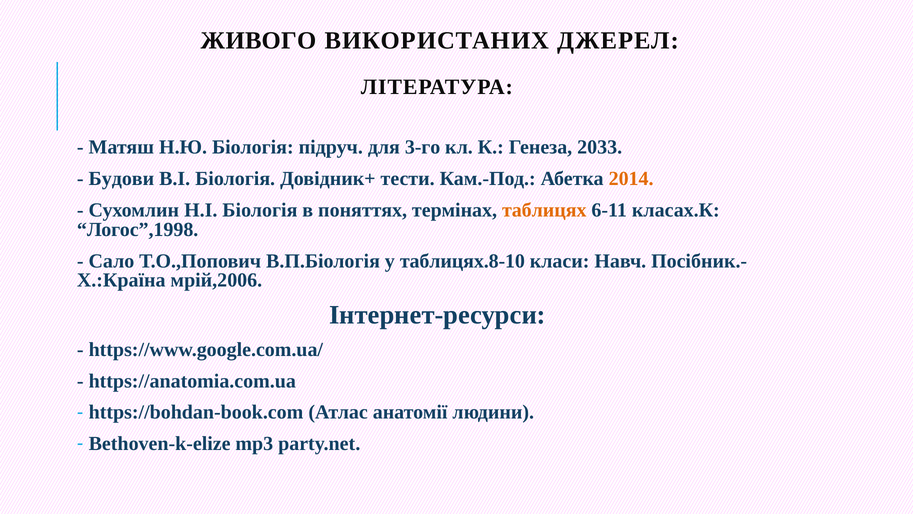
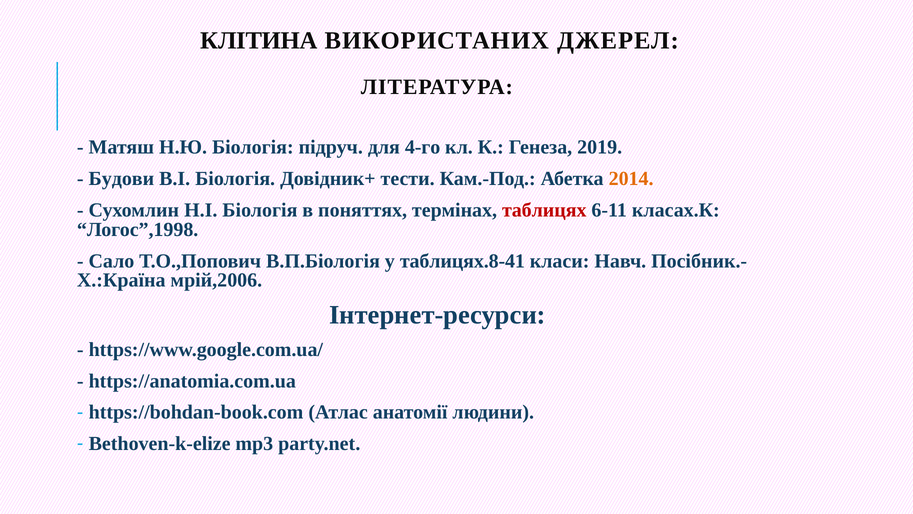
ЖИВОГО: ЖИВОГО -> КЛІТИНА (259, 41)
3-го: 3-го -> 4-го (423, 147)
2033: 2033 -> 2019 (600, 147)
таблицях colour: orange -> red (544, 210)
таблицях.8-10: таблицях.8-10 -> таблицях.8-41 (462, 261)
